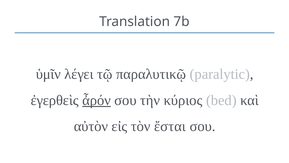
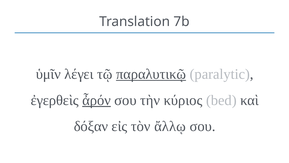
παραλυτικῷ underline: none -> present (151, 74)
αὐτὸν: αὐτὸν -> δόξαν (91, 126)
ἔσται: ἔσται -> ἄλλῳ (170, 126)
